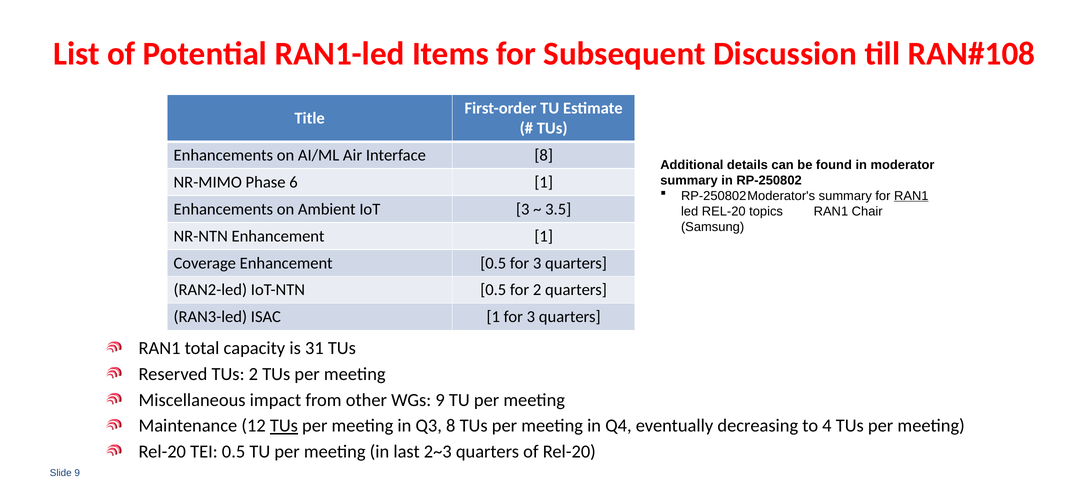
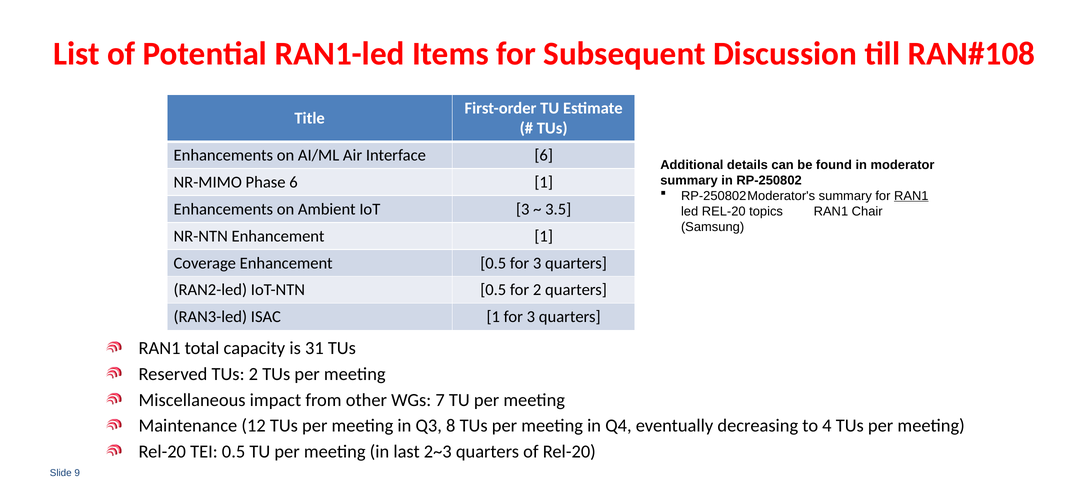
Interface 8: 8 -> 6 (544, 155)
WGs 9: 9 -> 7 (440, 400)
TUs underline: present -> none (284, 425)
